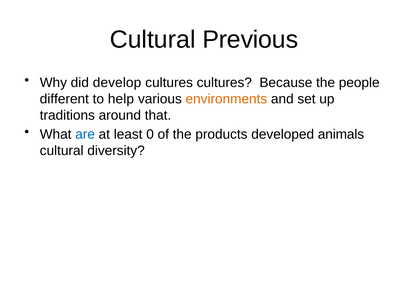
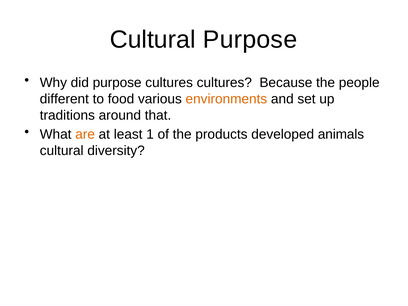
Cultural Previous: Previous -> Purpose (250, 39)
did develop: develop -> purpose (117, 83)
help: help -> food (121, 99)
are colour: blue -> orange (85, 134)
0: 0 -> 1 (150, 134)
